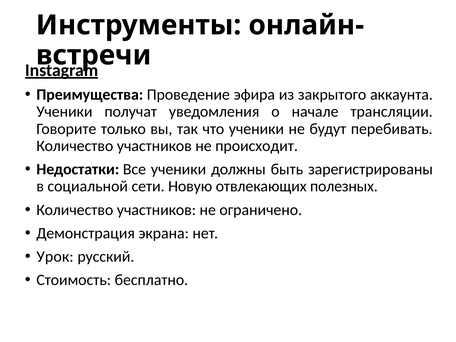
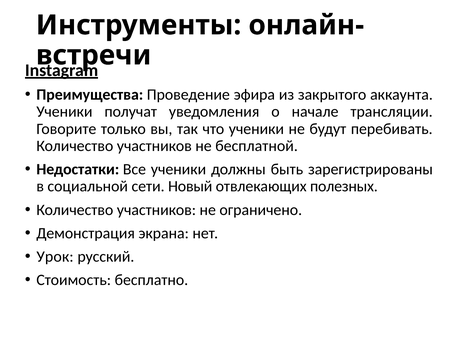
происходит: происходит -> бесплатной (257, 146)
Новую: Новую -> Новый (190, 186)
